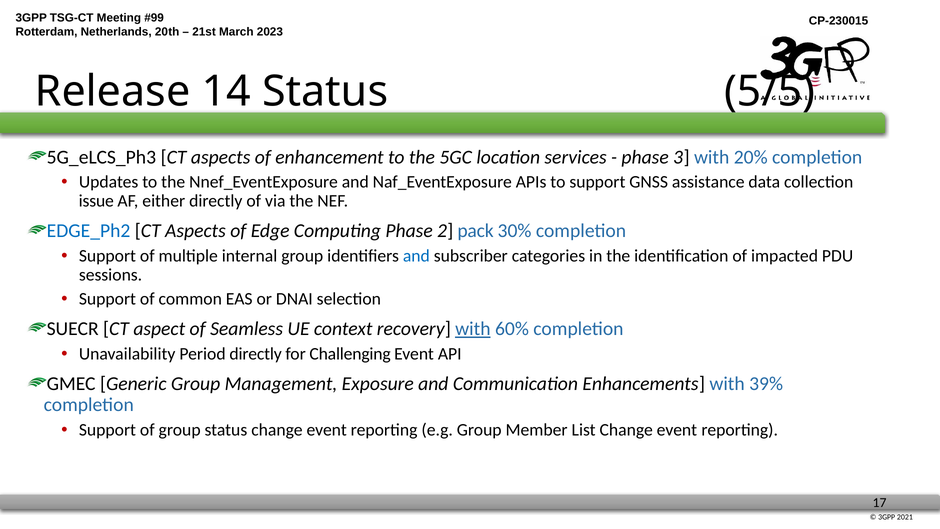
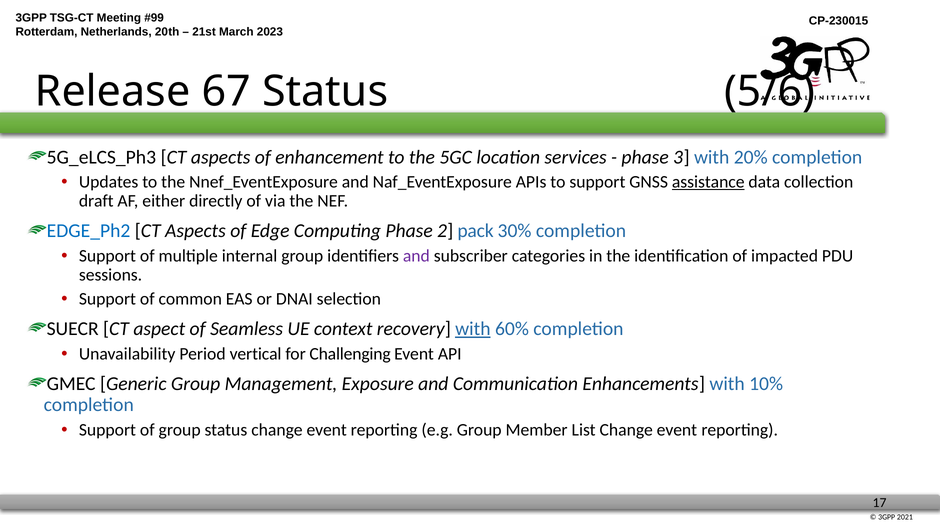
14: 14 -> 67 (226, 92)
5/5: 5/5 -> 5/6 (770, 92)
assistance underline: none -> present (708, 182)
issue: issue -> draft (96, 201)
and colour: blue -> purple (416, 256)
Period directly: directly -> vertical (256, 354)
39%: 39% -> 10% (766, 384)
